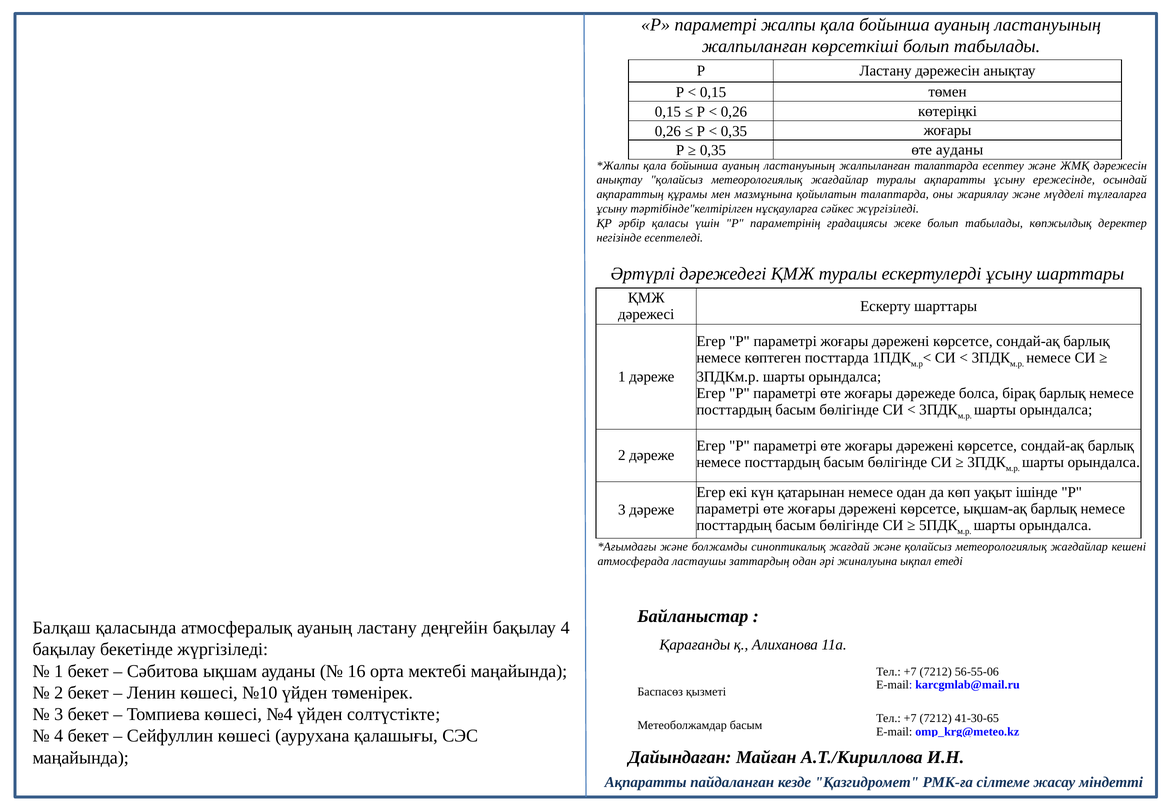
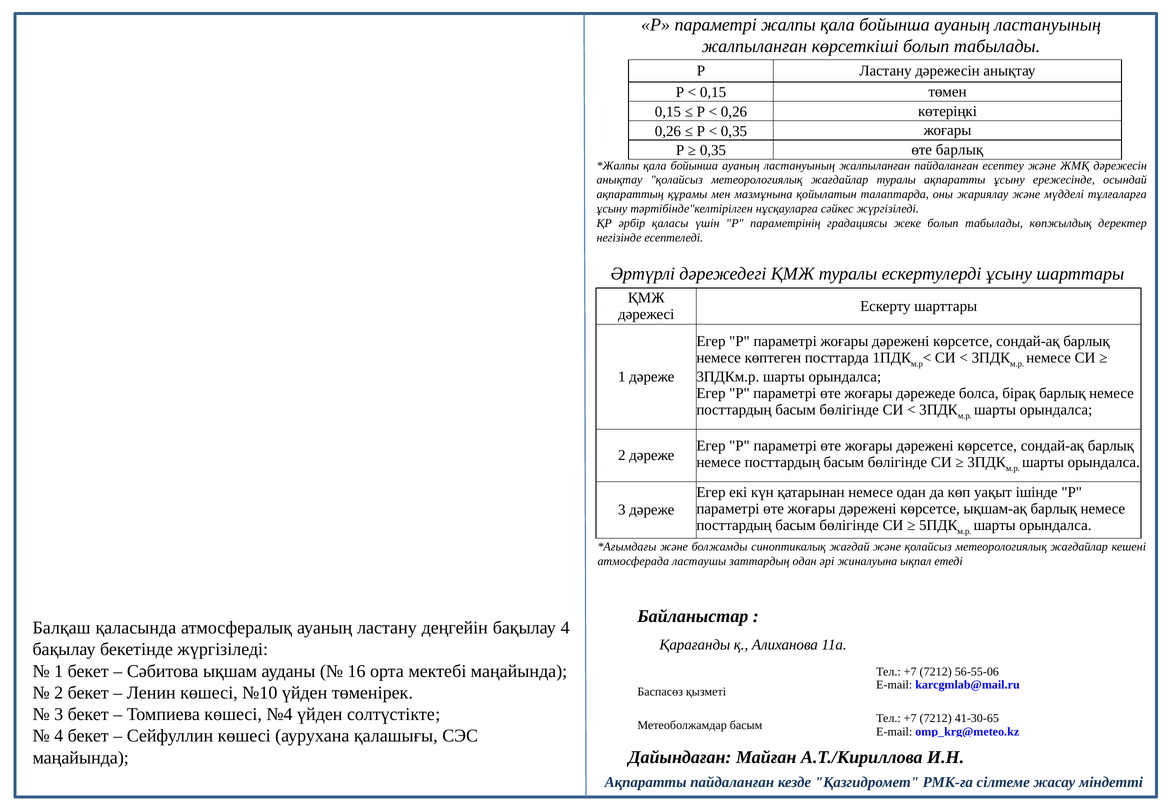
өте ауданы: ауданы -> барлық (960, 150)
жалпыланған талаптарда: талаптарда -> пайдаланған (946, 166)
